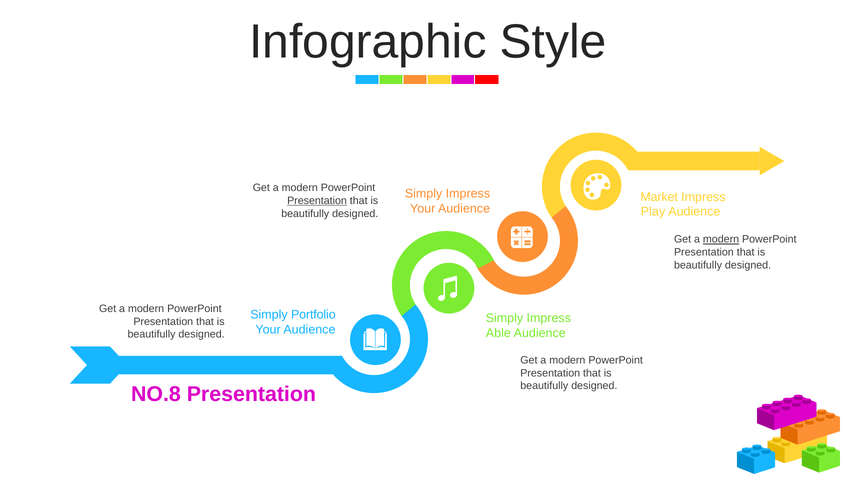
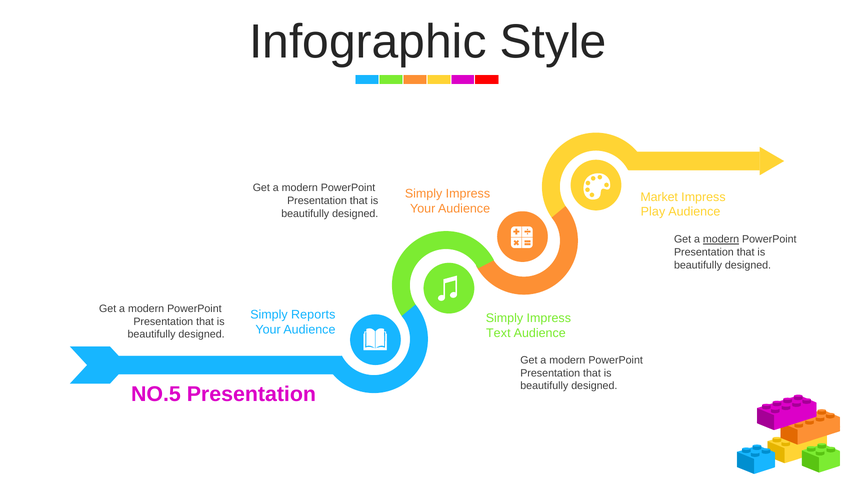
Presentation underline: present -> none (317, 201)
Portfolio: Portfolio -> Reports (313, 315)
Able: Able -> Text (498, 333)
NO.8: NO.8 -> NO.5 (156, 394)
